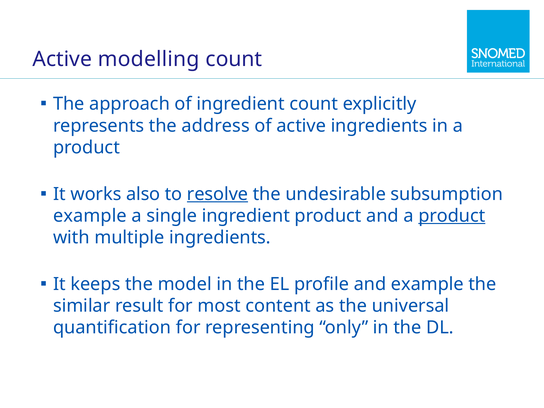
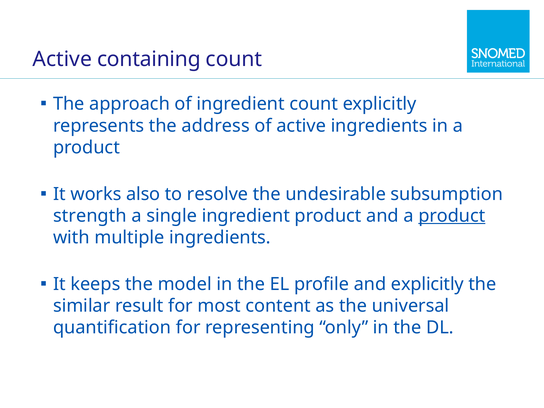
modelling: modelling -> containing (149, 59)
resolve underline: present -> none (218, 194)
example: example -> strength (90, 216)
and example: example -> explicitly (427, 284)
